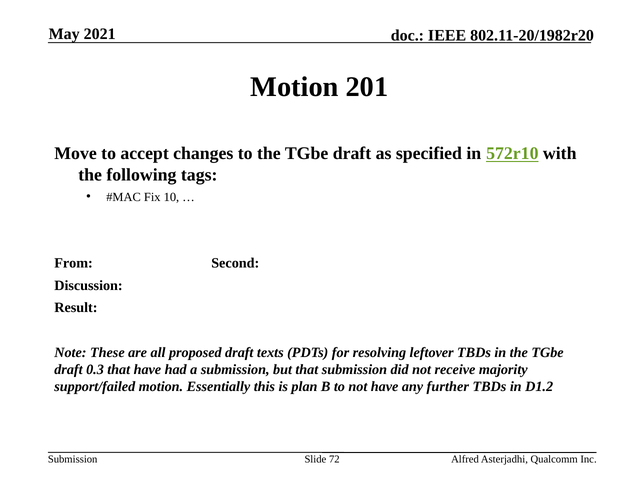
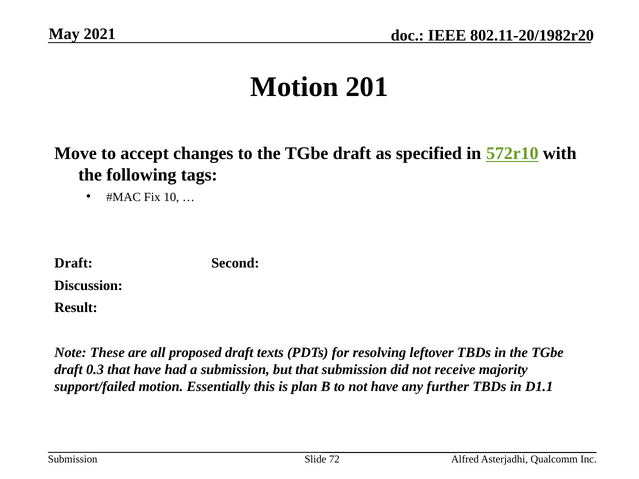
From: From -> Draft (74, 263)
D1.2: D1.2 -> D1.1 (539, 387)
